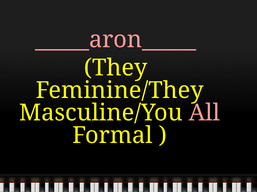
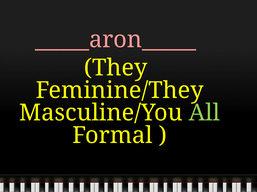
All colour: pink -> light green (204, 113)
